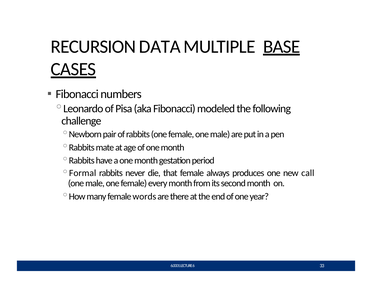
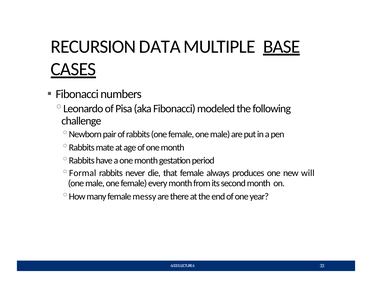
call: call -> will (308, 173)
words: words -> messy (144, 196)
